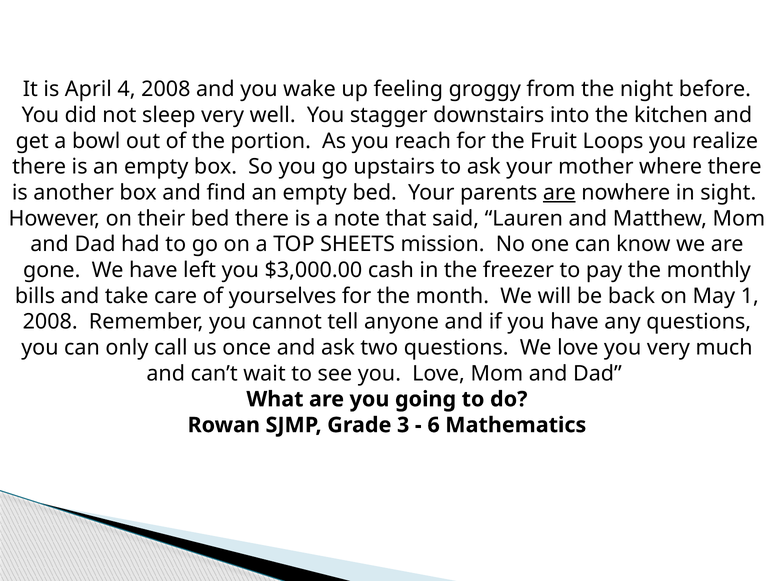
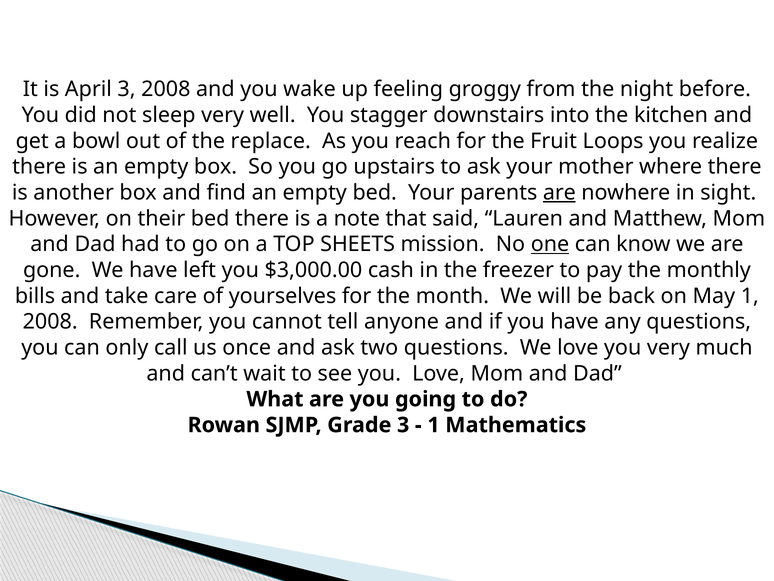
April 4: 4 -> 3 (127, 89)
portion: portion -> replace (271, 141)
one underline: none -> present (550, 244)
6: 6 -> 1 (434, 425)
